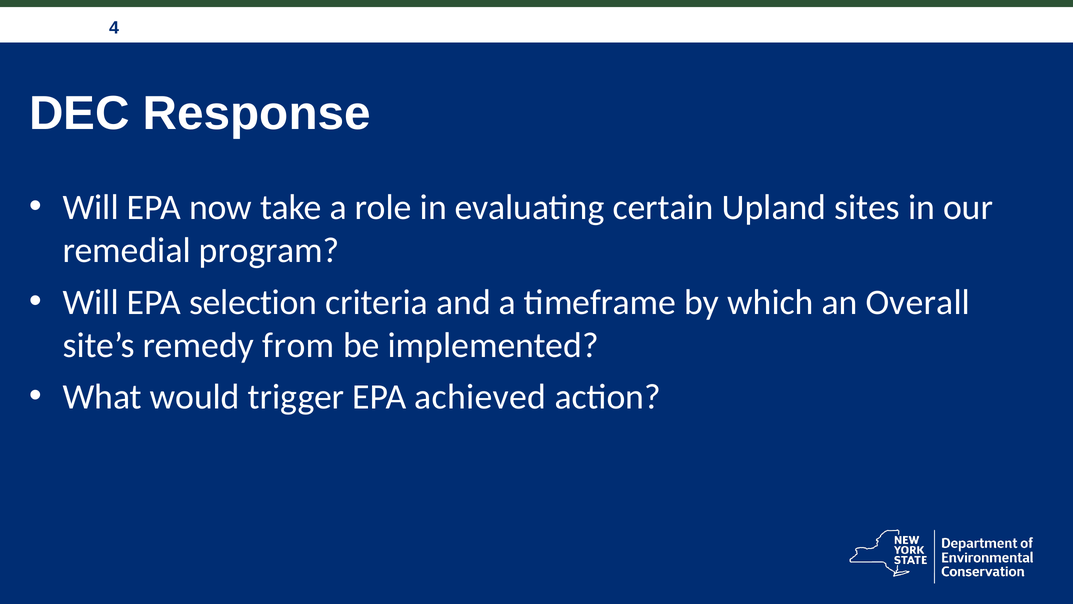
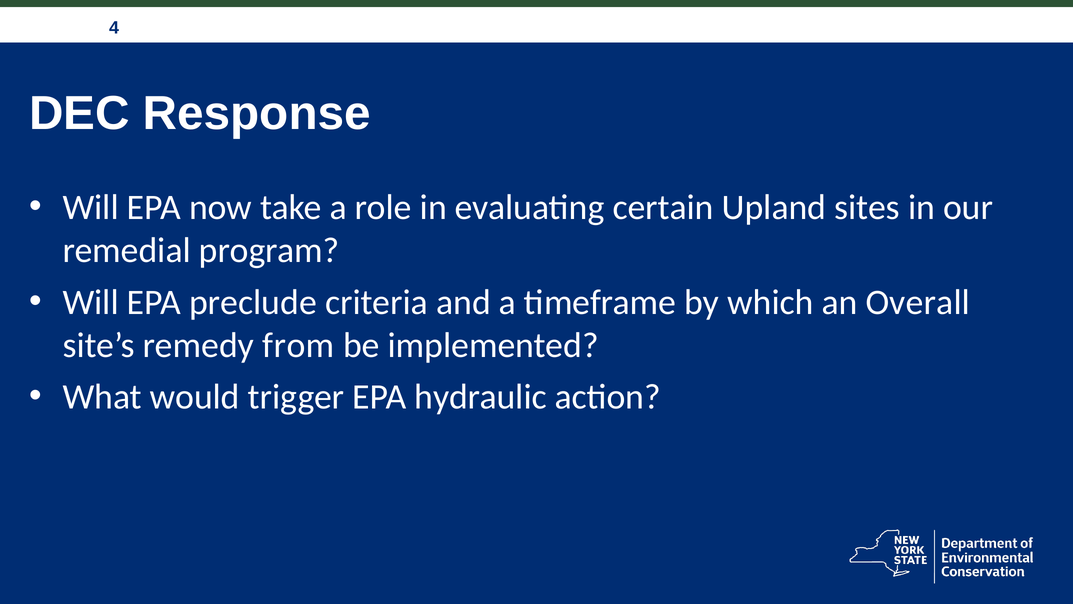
selection: selection -> preclude (253, 302)
achieved: achieved -> hydraulic (481, 397)
